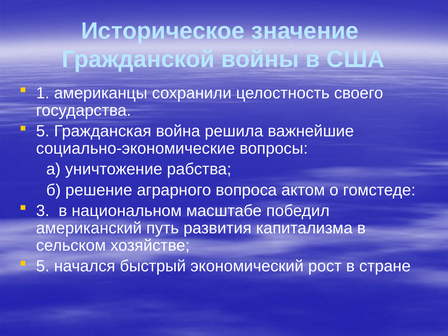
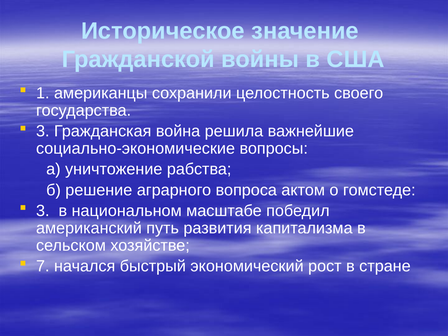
5: 5 -> 3 (43, 131)
5: 5 -> 7 (43, 266)
